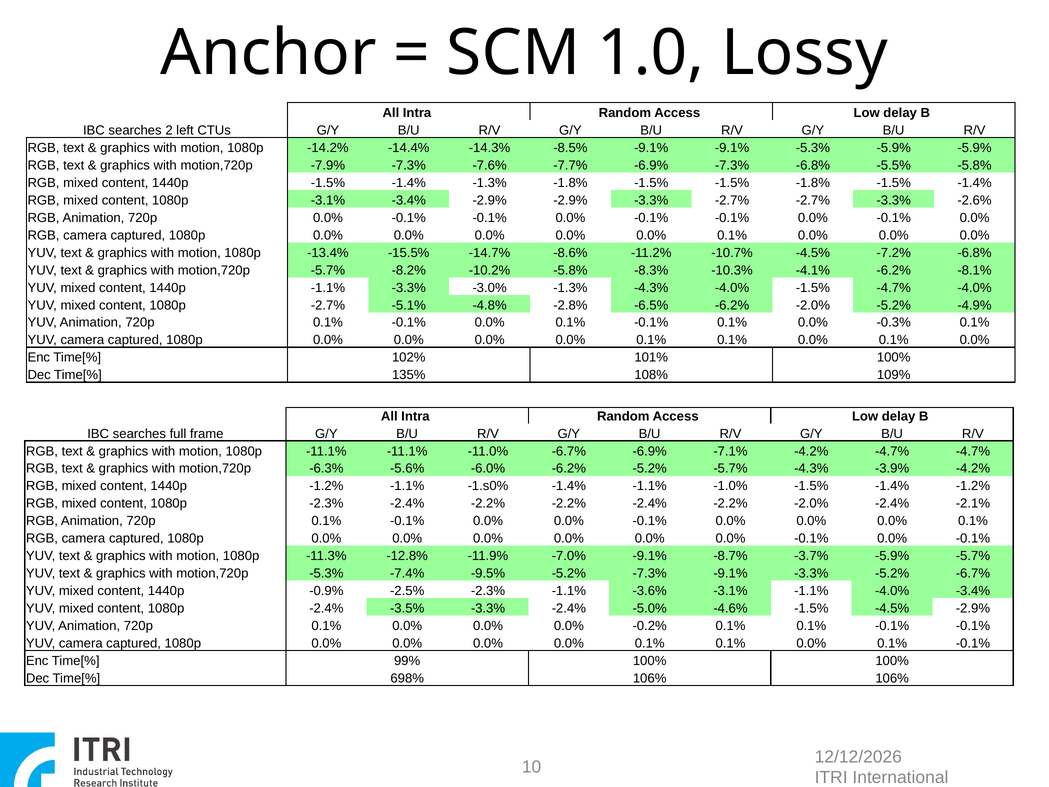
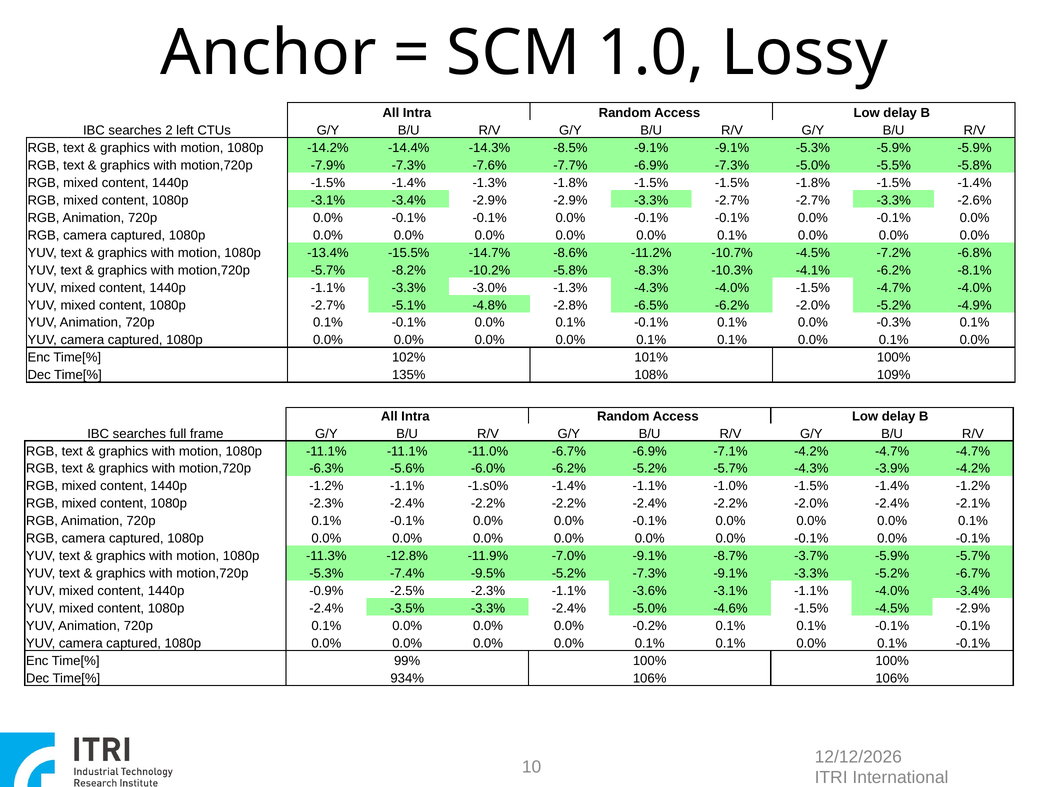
-7.3% -6.8%: -6.8% -> -5.0% (813, 165)
698%: 698% -> 934% (407, 678)
